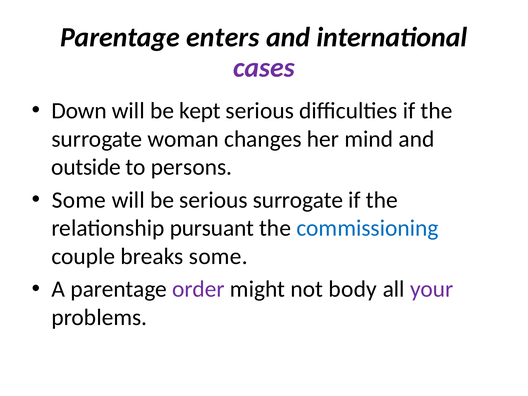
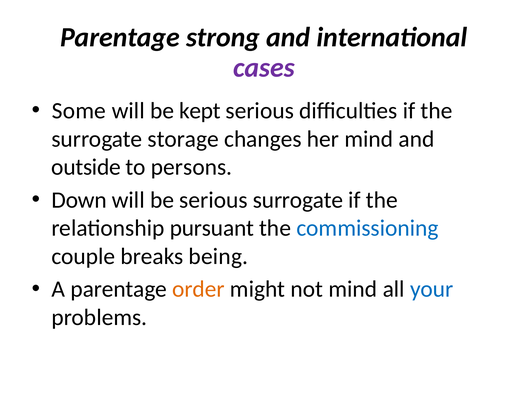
enters: enters -> strong (223, 37)
Down: Down -> Some (79, 111)
woman: woman -> storage (183, 139)
Some: Some -> Down (79, 200)
breaks some: some -> being (218, 256)
order colour: purple -> orange (198, 289)
not body: body -> mind (353, 289)
your colour: purple -> blue (432, 289)
